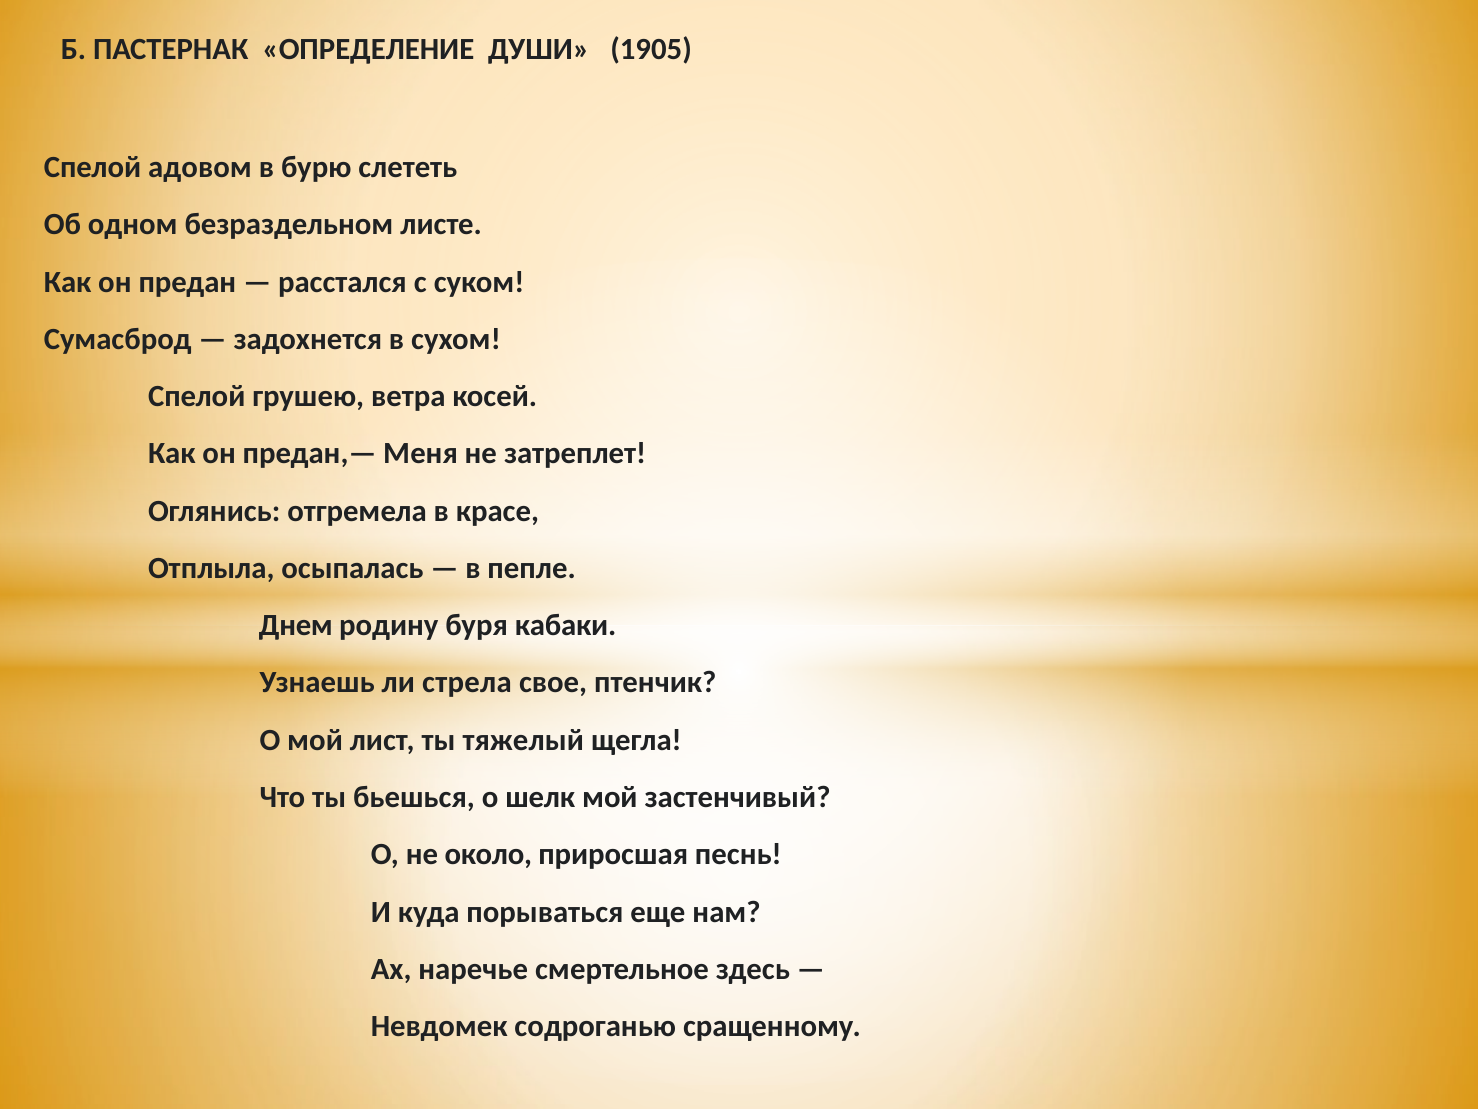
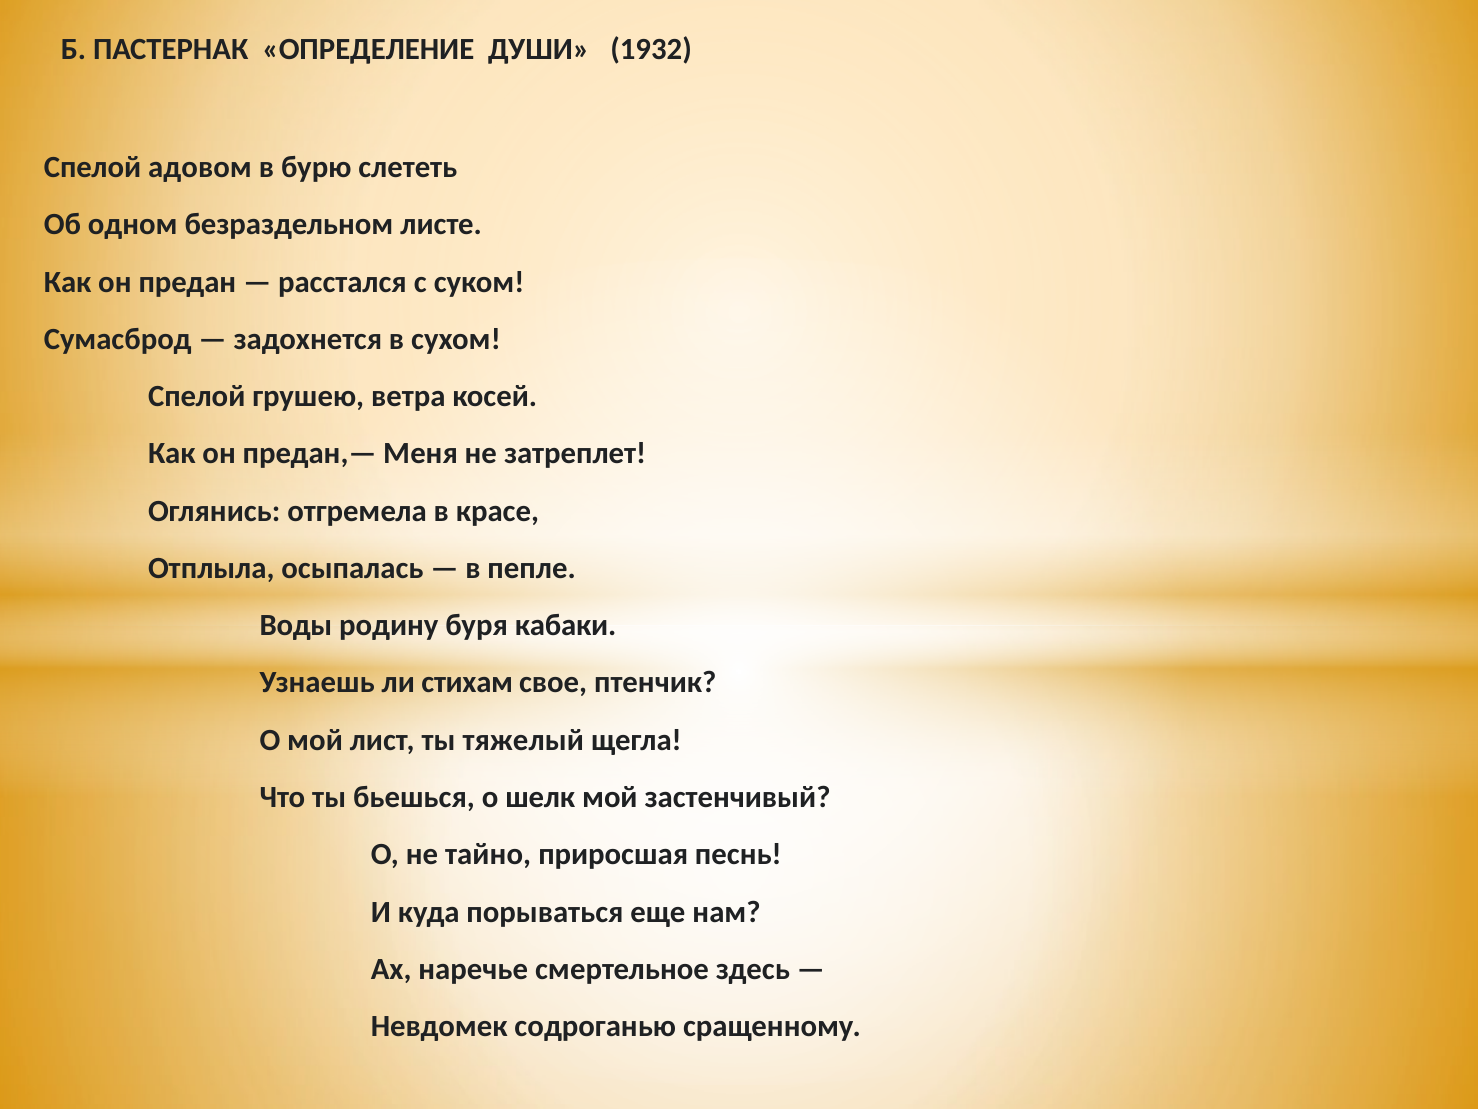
1905: 1905 -> 1932 (651, 49)
Днем: Днем -> Воды (296, 625)
стрела: стрела -> стихам (467, 683)
около: около -> тайно (488, 854)
